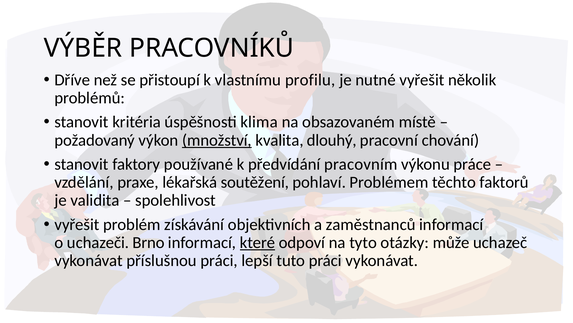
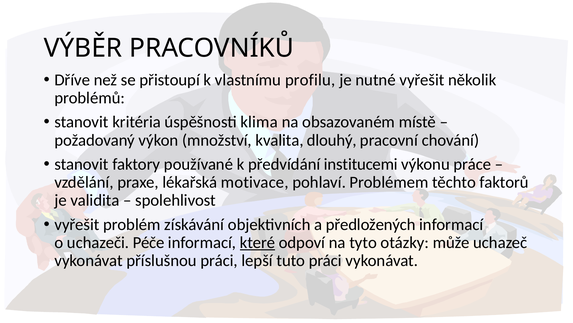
množství underline: present -> none (217, 140)
pracovním: pracovním -> institucemi (361, 164)
soutěžení: soutěžení -> motivace (255, 182)
zaměstnanců: zaměstnanců -> předložených (371, 224)
Brno: Brno -> Péče (149, 242)
